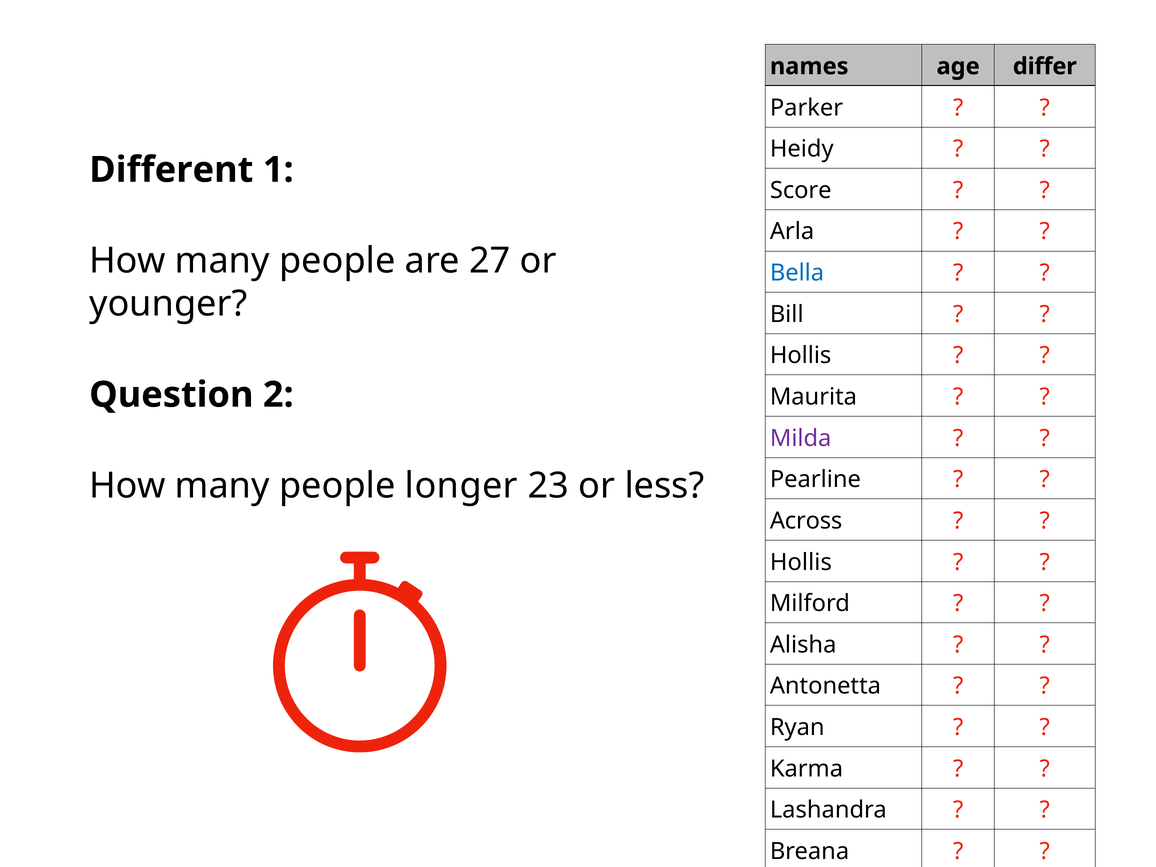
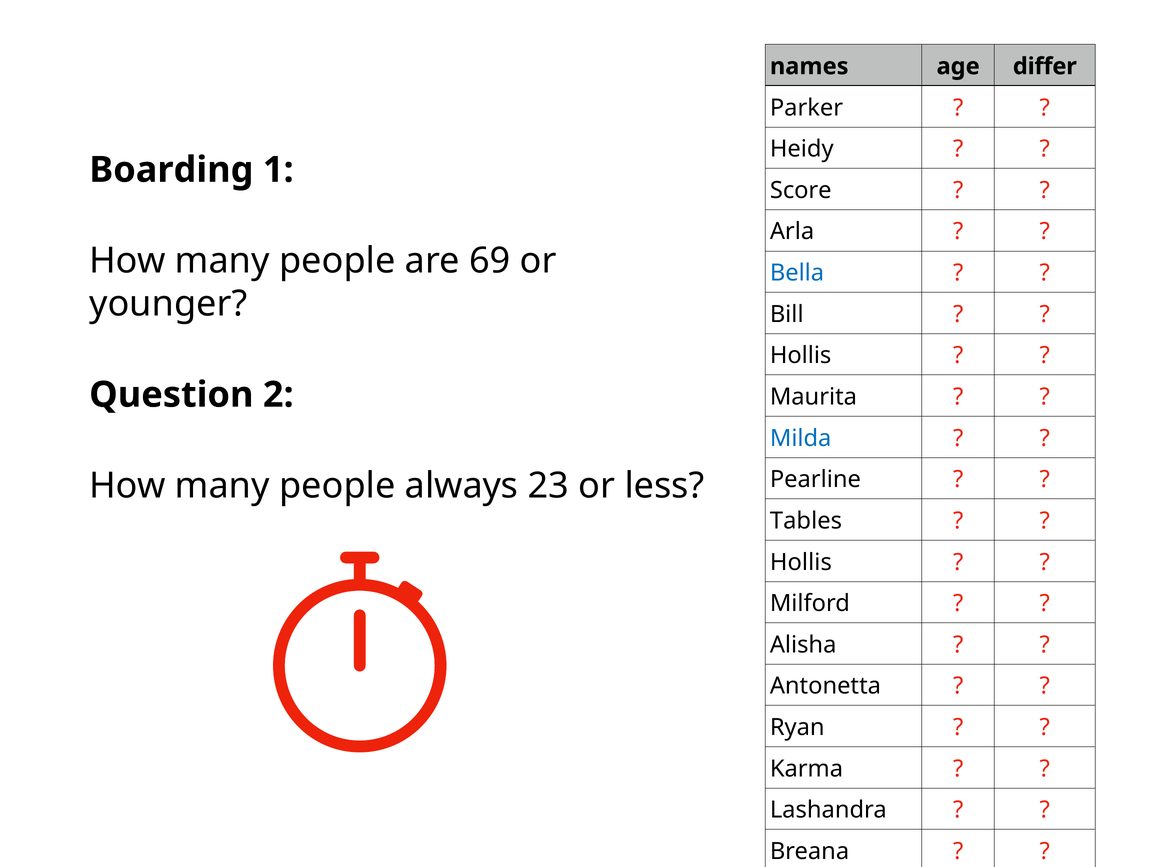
Different: Different -> Boarding (171, 170)
27: 27 -> 69 (490, 261)
Milda colour: purple -> blue (801, 438)
longer: longer -> always (462, 486)
Across: Across -> Tables (806, 521)
